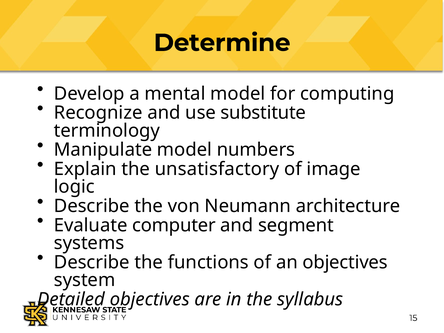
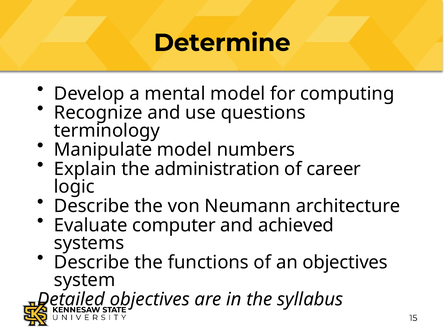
substitute: substitute -> questions (263, 113)
unsatisfactory: unsatisfactory -> administration (217, 169)
image: image -> career (334, 169)
segment: segment -> achieved (296, 225)
